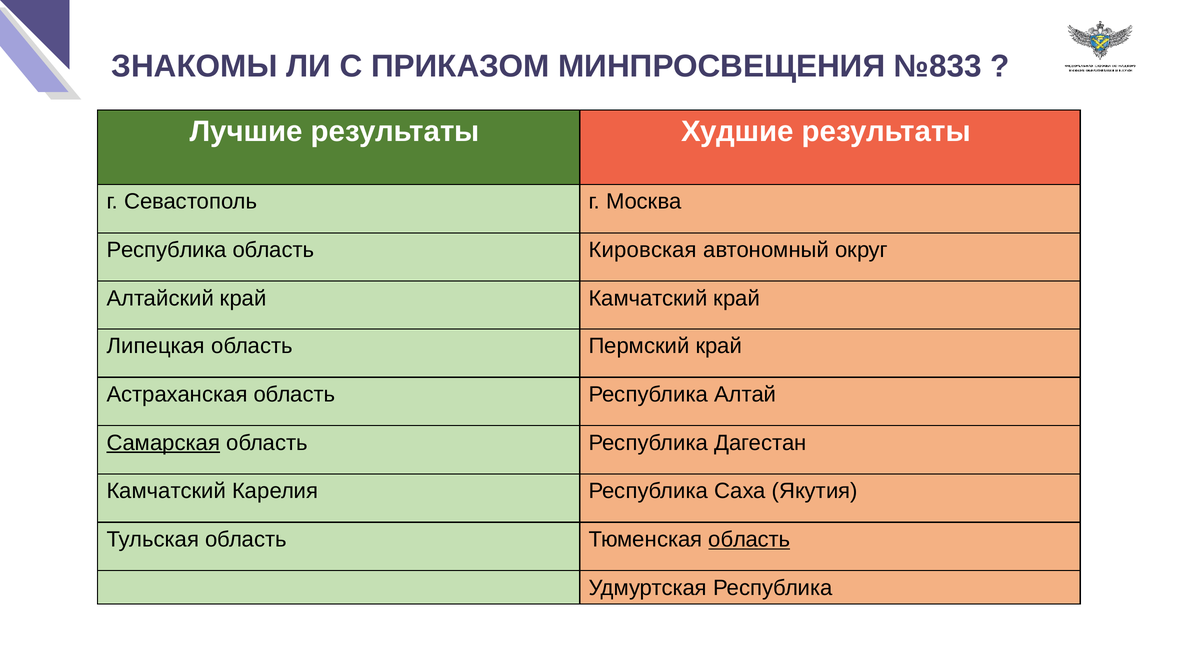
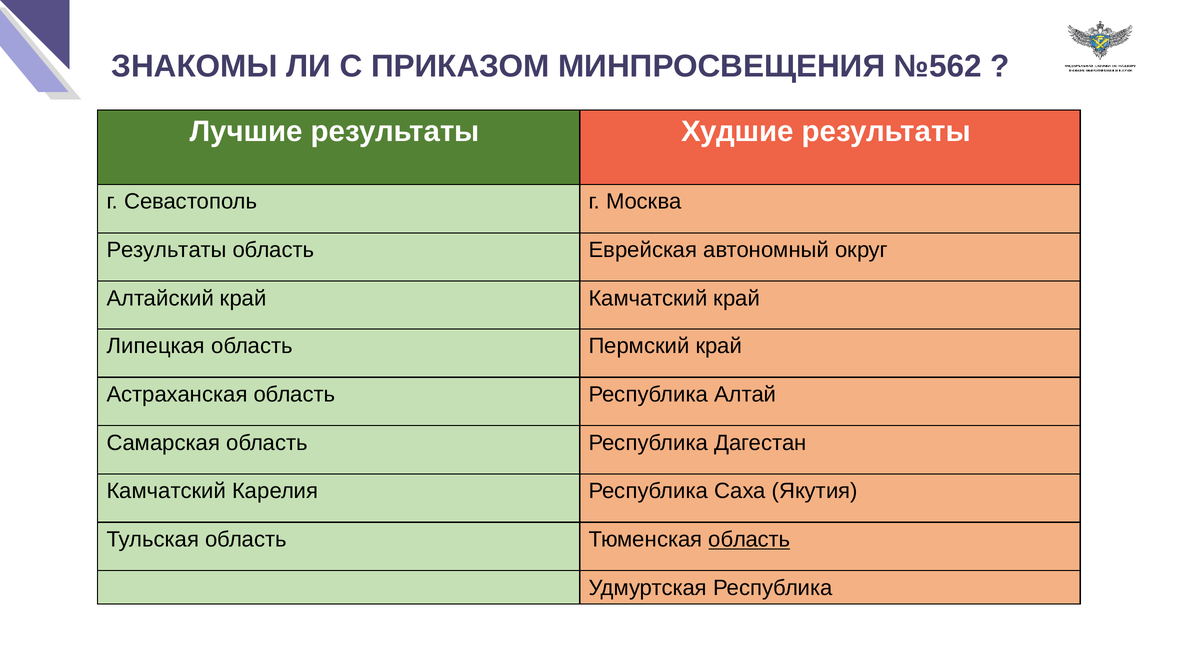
№833: №833 -> №562 (938, 66)
Республика: Республика -> Результаты (167, 250)
Кировская: Кировская -> Еврейская (643, 250)
Самарская underline: present -> none (163, 442)
